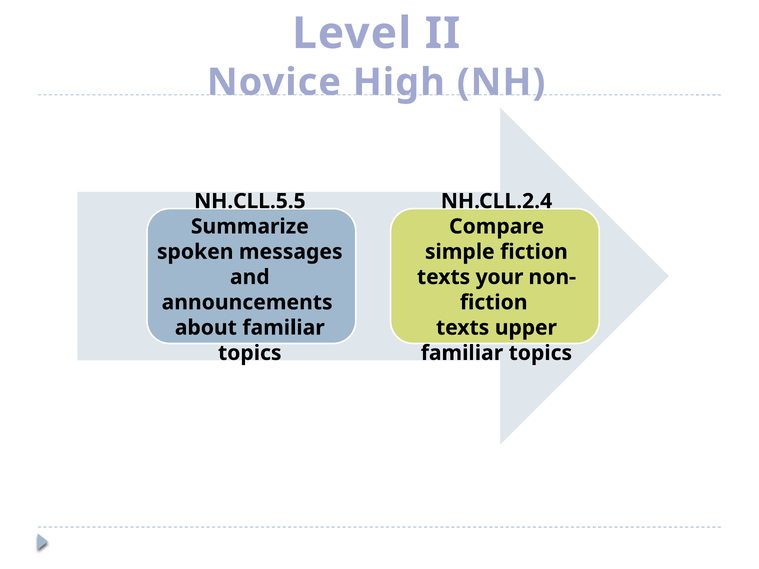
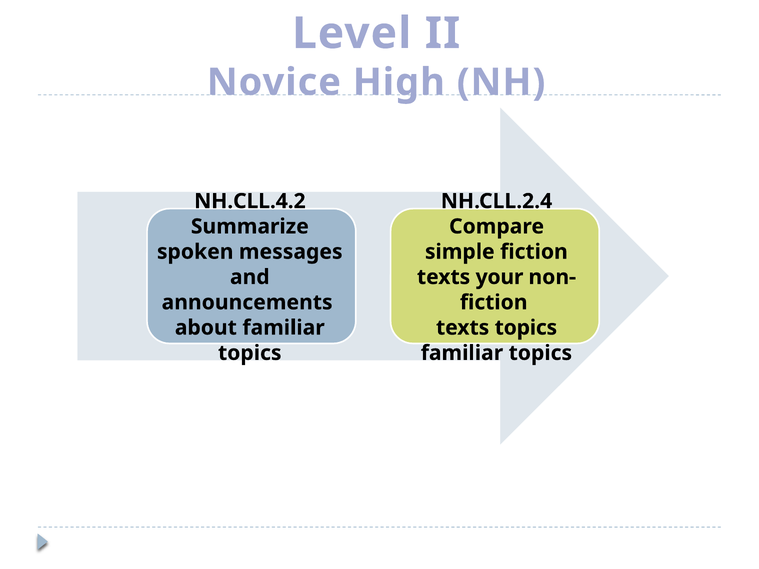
NH.CLL.5.5: NH.CLL.5.5 -> NH.CLL.4.2 (250, 201)
texts upper: upper -> topics (526, 328)
